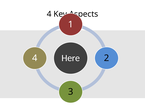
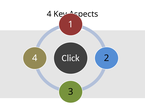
Here: Here -> Click (71, 58)
